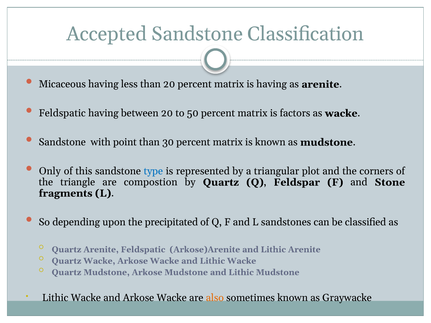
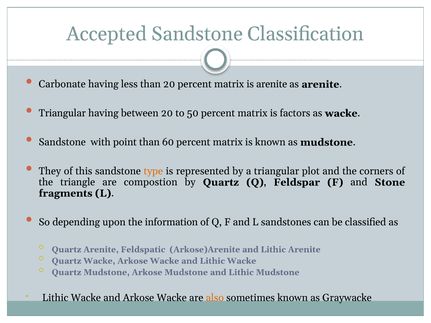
Micaceous: Micaceous -> Carbonate (62, 84)
is having: having -> arenite (272, 84)
Feldspatic: Feldspatic -> Triangular (62, 113)
30: 30 -> 60 (168, 142)
Only: Only -> They (50, 171)
type colour: blue -> orange (153, 171)
precipitated: precipitated -> information (171, 222)
